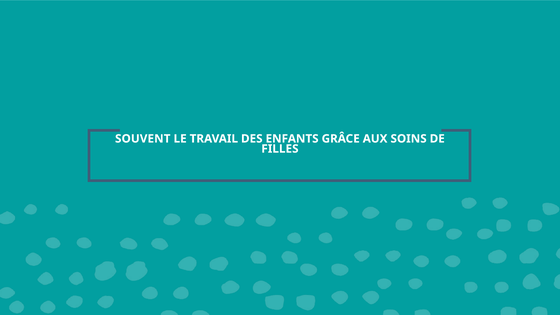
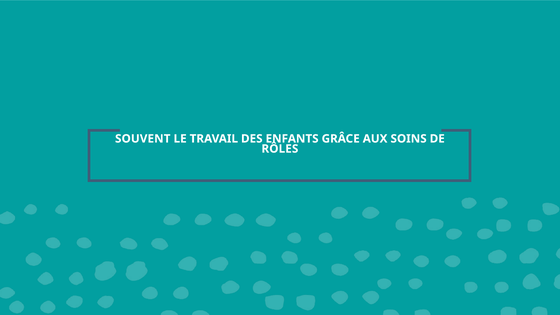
FILLES: FILLES -> RÔLES (280, 149)
